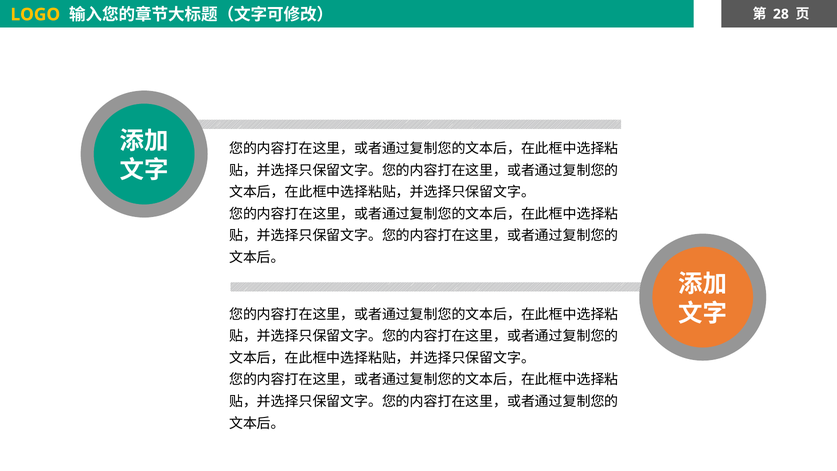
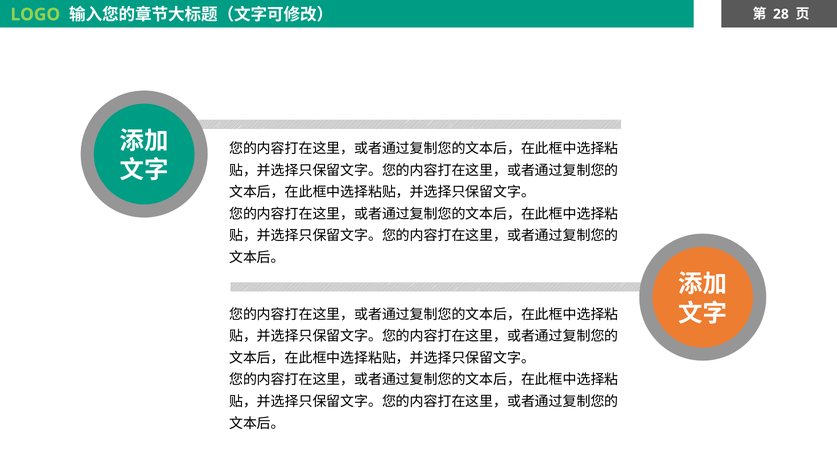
LOGO colour: yellow -> light green (35, 15)
